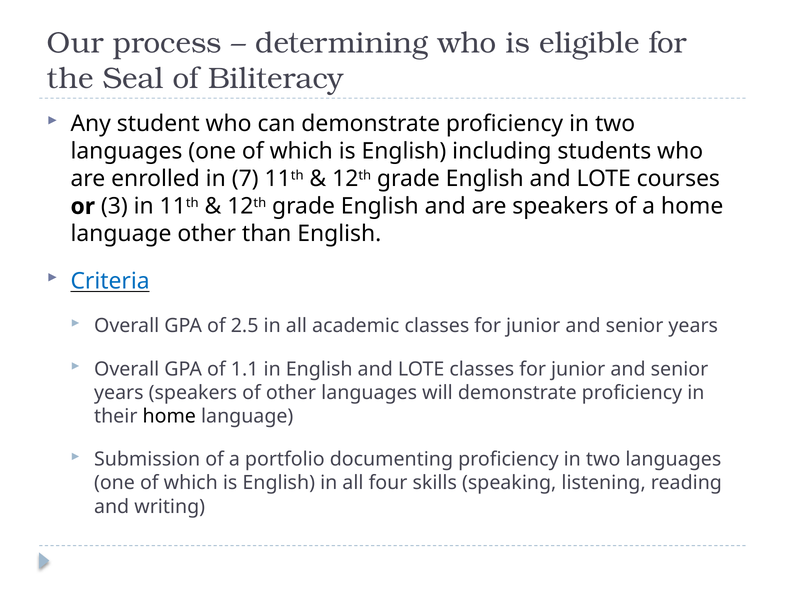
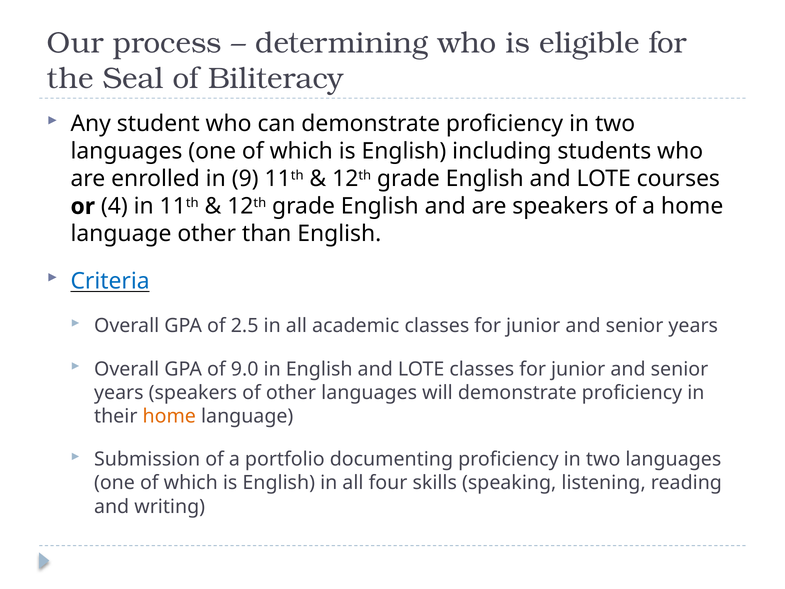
7: 7 -> 9 (245, 179)
3: 3 -> 4 (114, 206)
1.1: 1.1 -> 9.0 (245, 369)
home colour: black -> orange (169, 416)
